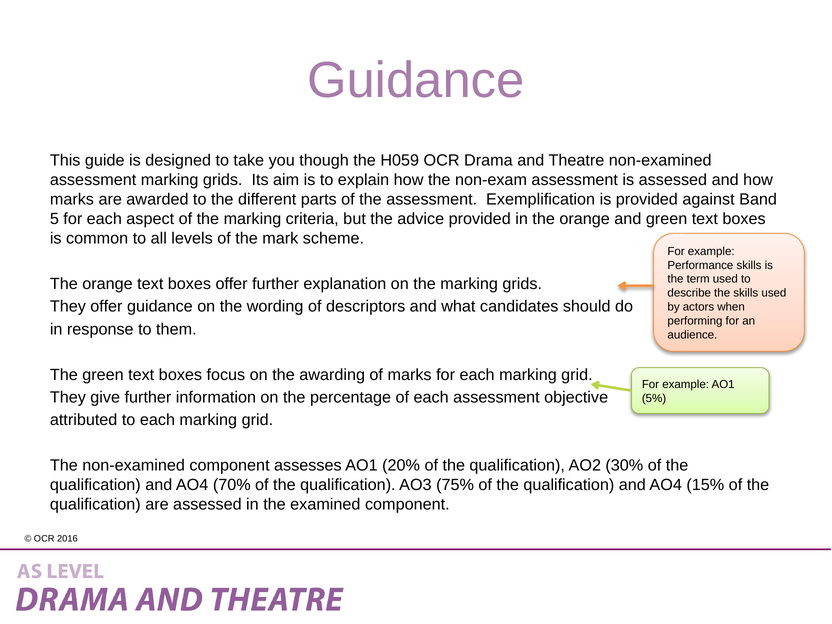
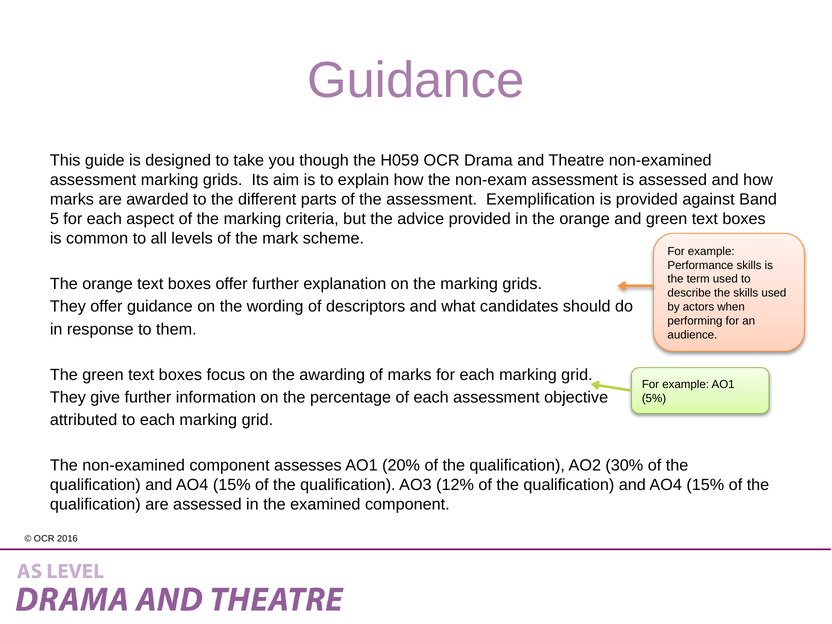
70%: 70% -> 15% (232, 485)
75%: 75% -> 12% (455, 485)
